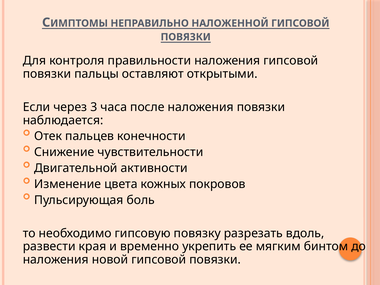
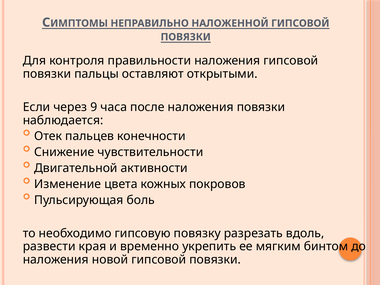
3: 3 -> 9 (94, 107)
